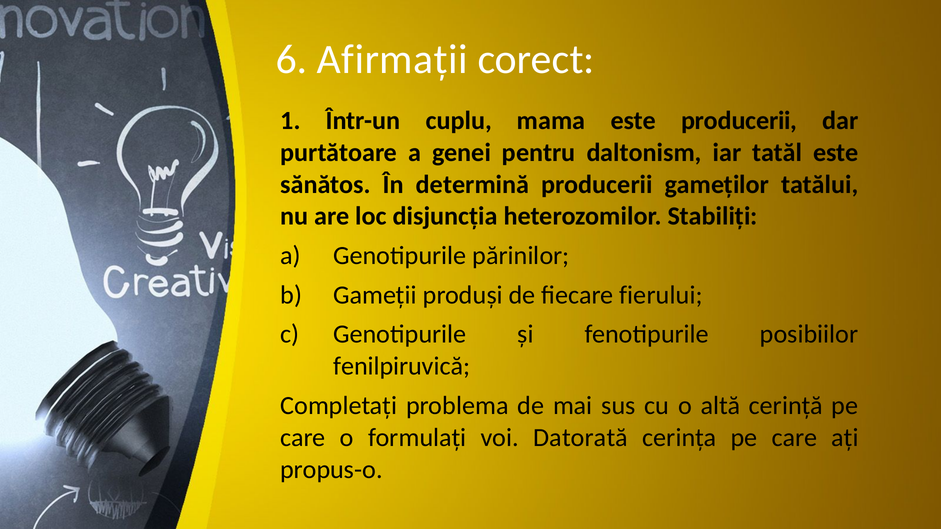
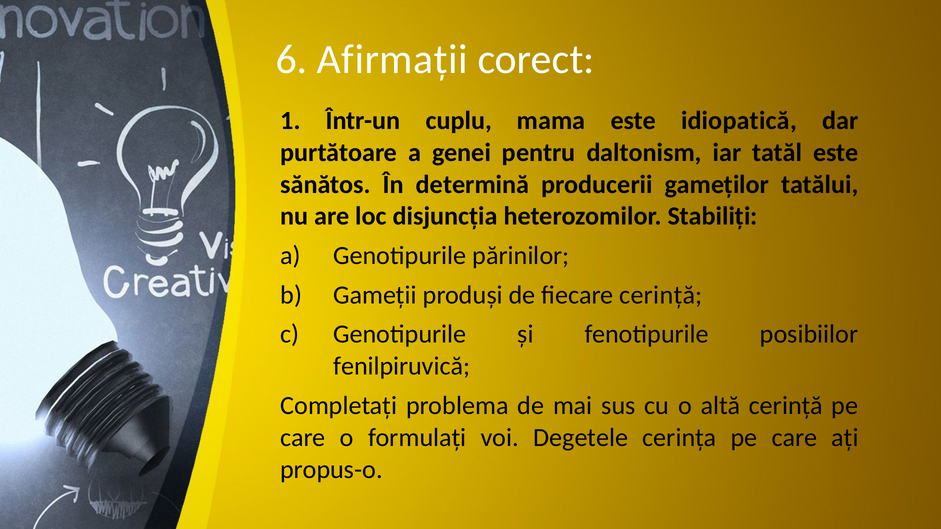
este producerii: producerii -> idiopatică (739, 120)
fiecare fierului: fierului -> cerință (661, 295)
Datorată: Datorată -> Degetele (581, 438)
